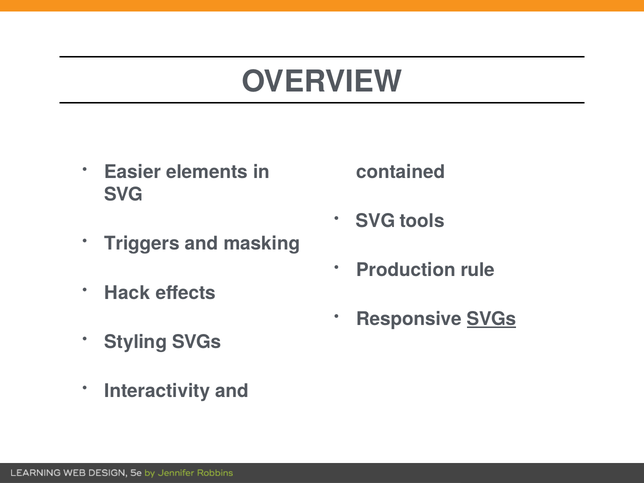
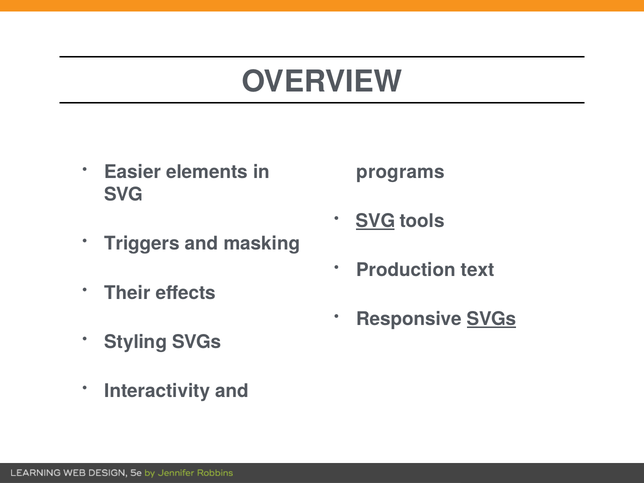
contained: contained -> programs (401, 172)
SVG underline: none -> present (375, 221)
rule: rule -> text (478, 270)
Hack: Hack -> Their (127, 293)
